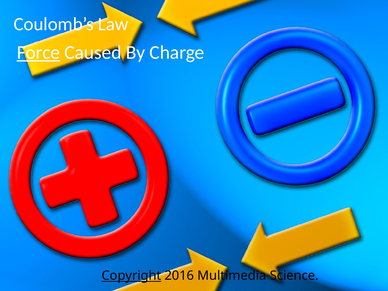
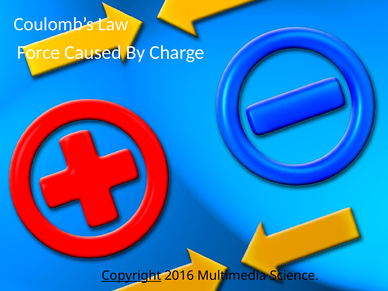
Force underline: present -> none (38, 52)
